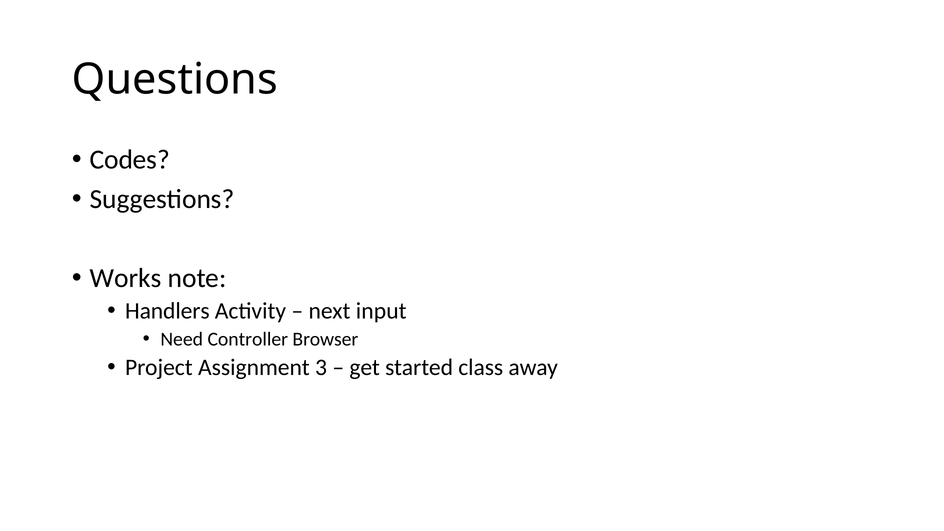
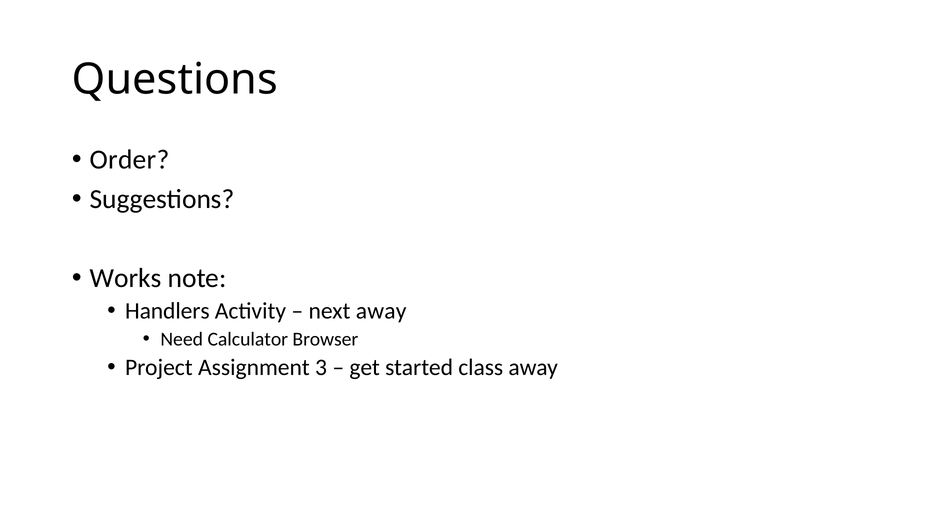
Codes: Codes -> Order (130, 160)
next input: input -> away (381, 311)
Controller: Controller -> Calculator (248, 339)
